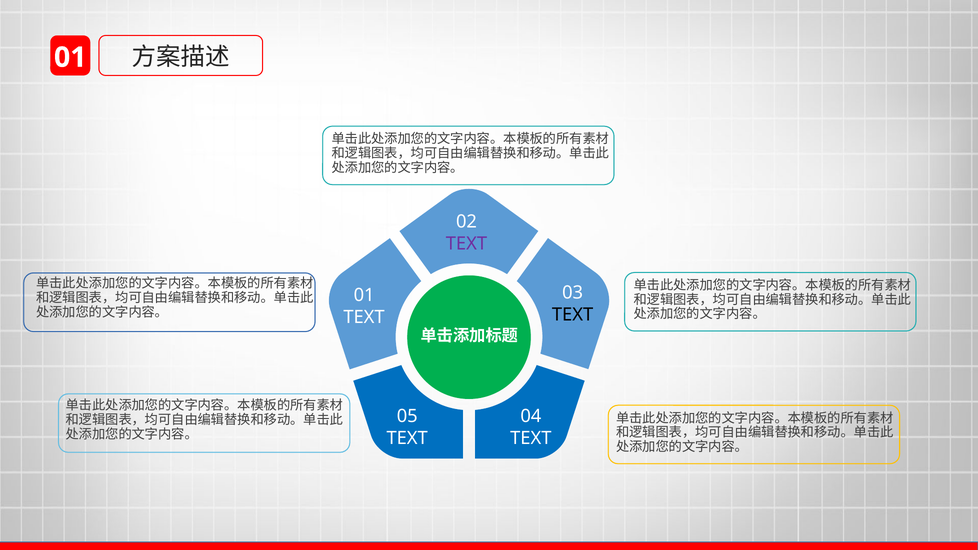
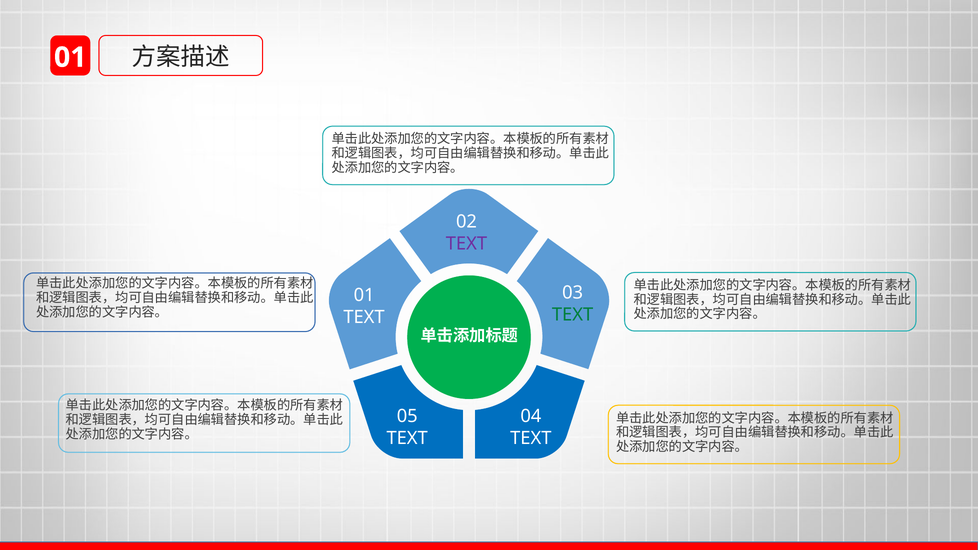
TEXT colour: black -> green (573, 315)
